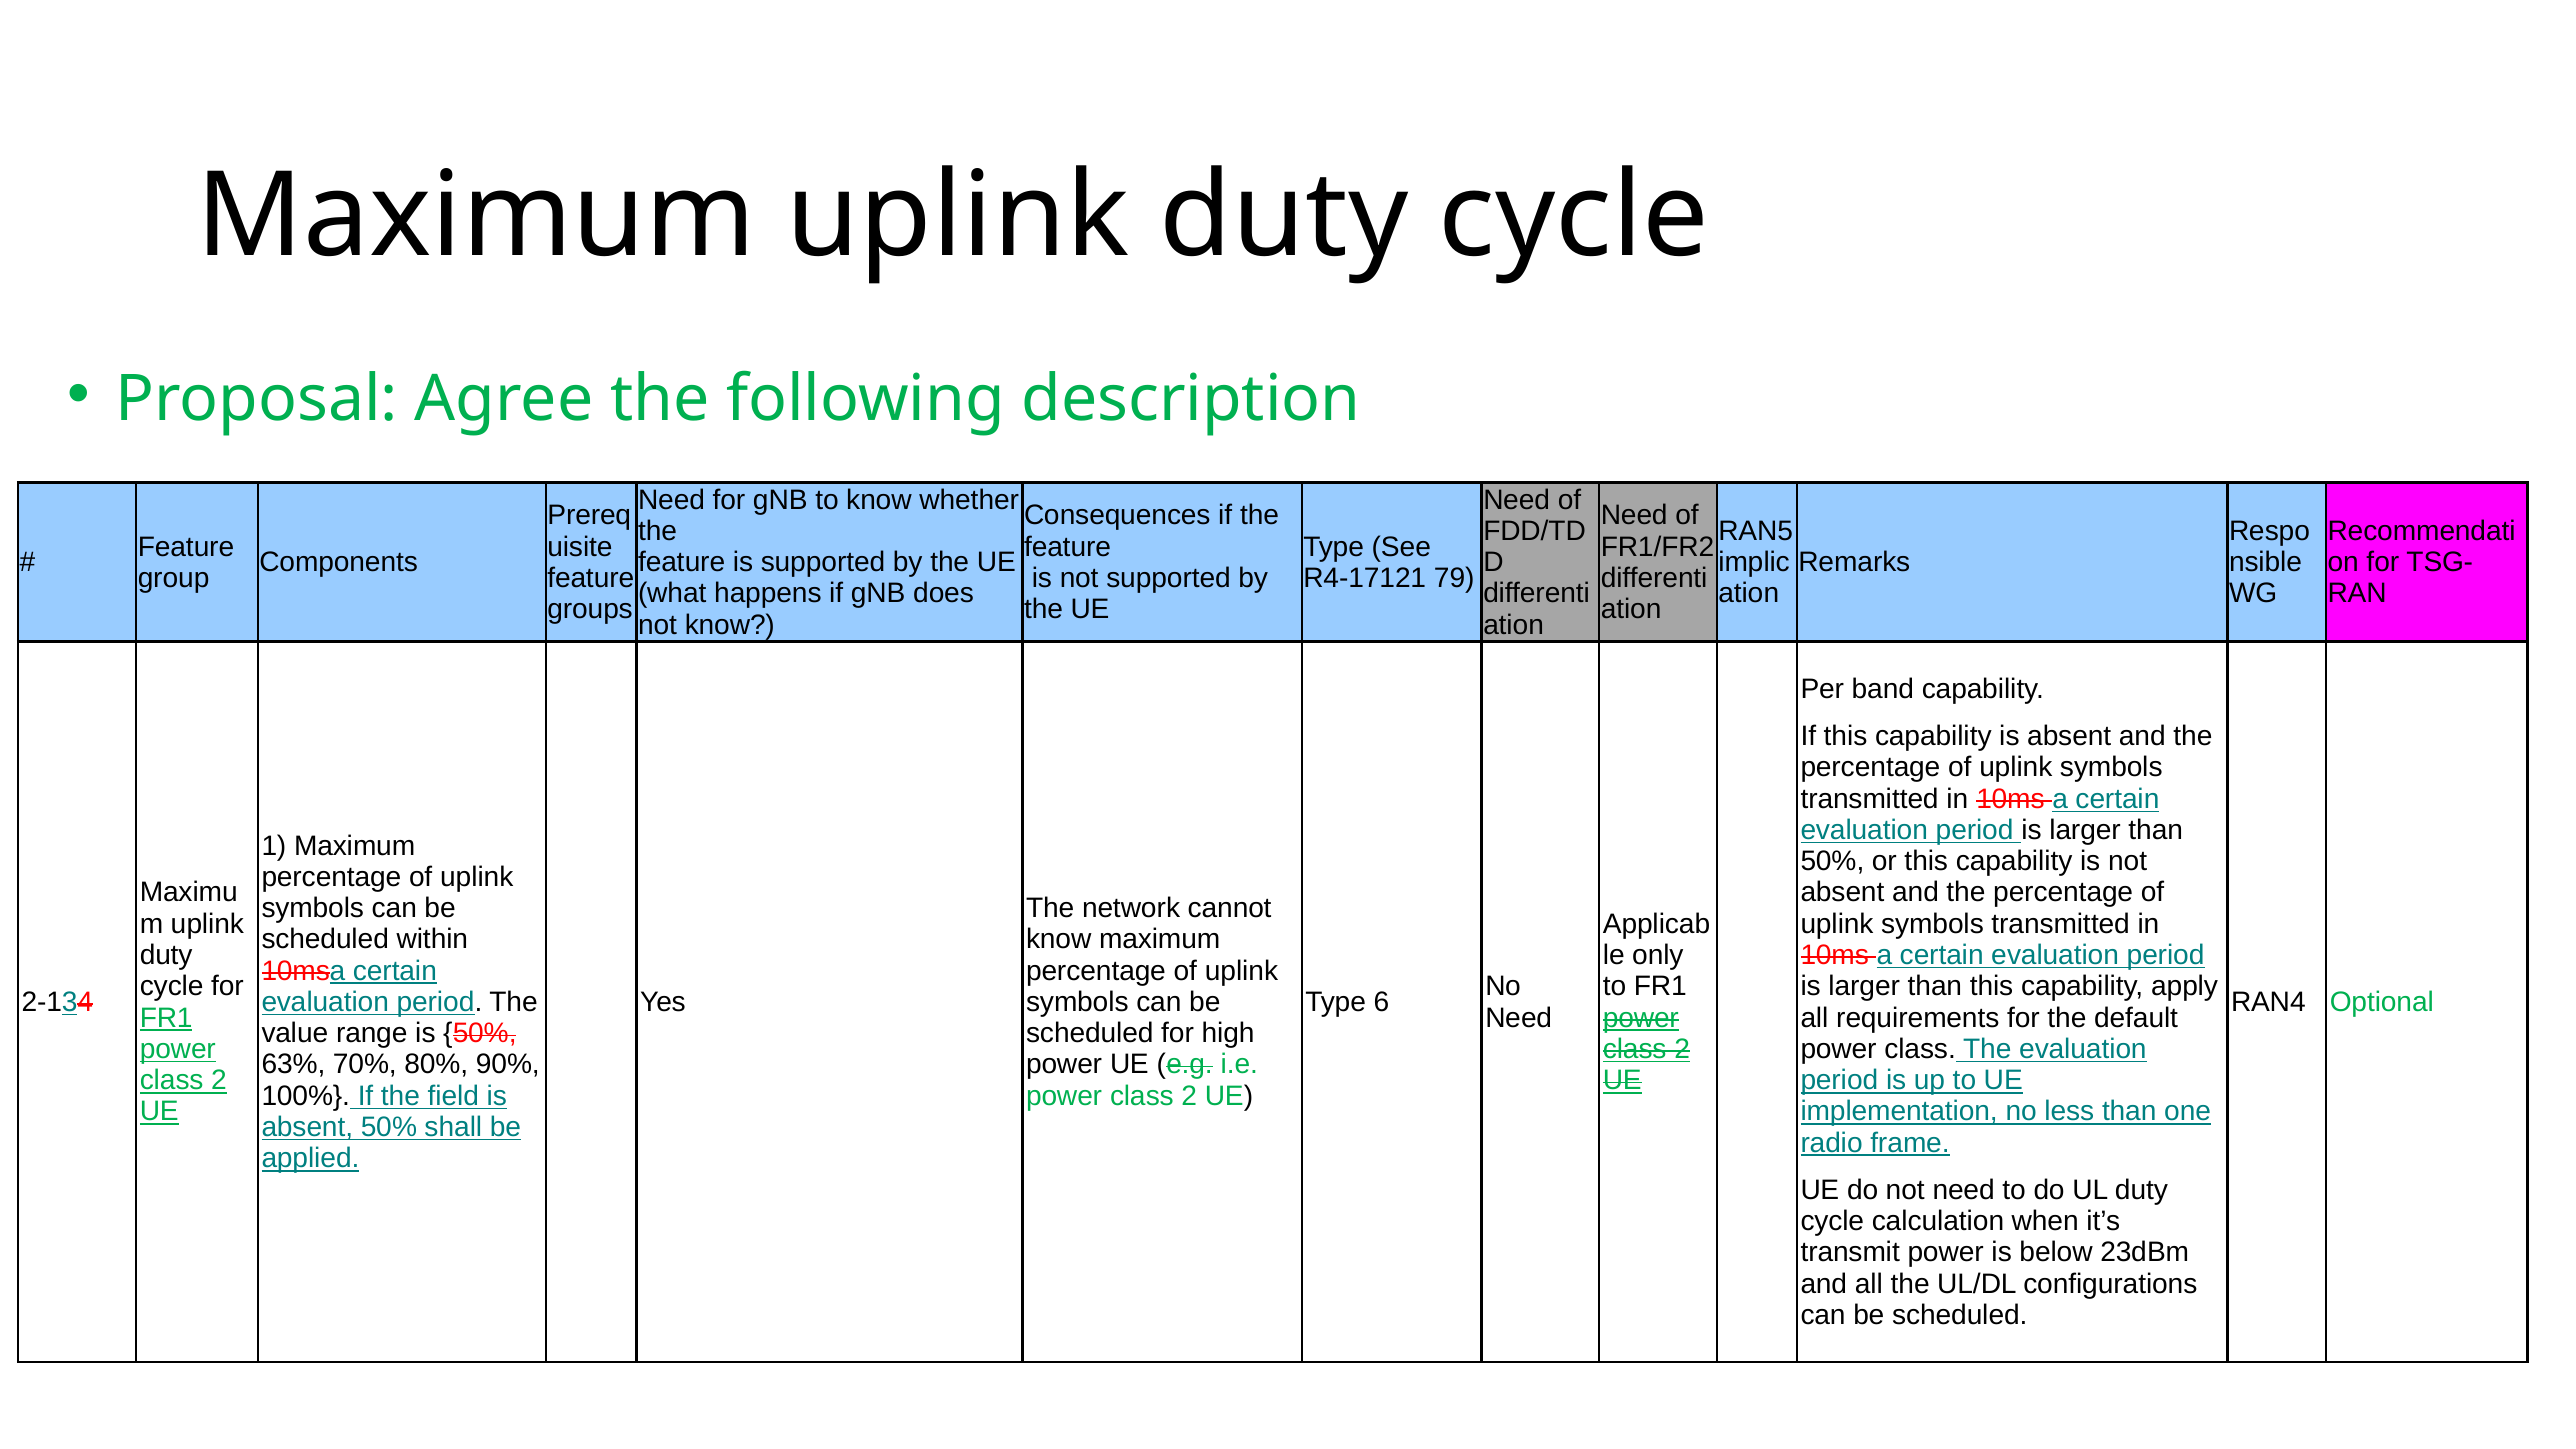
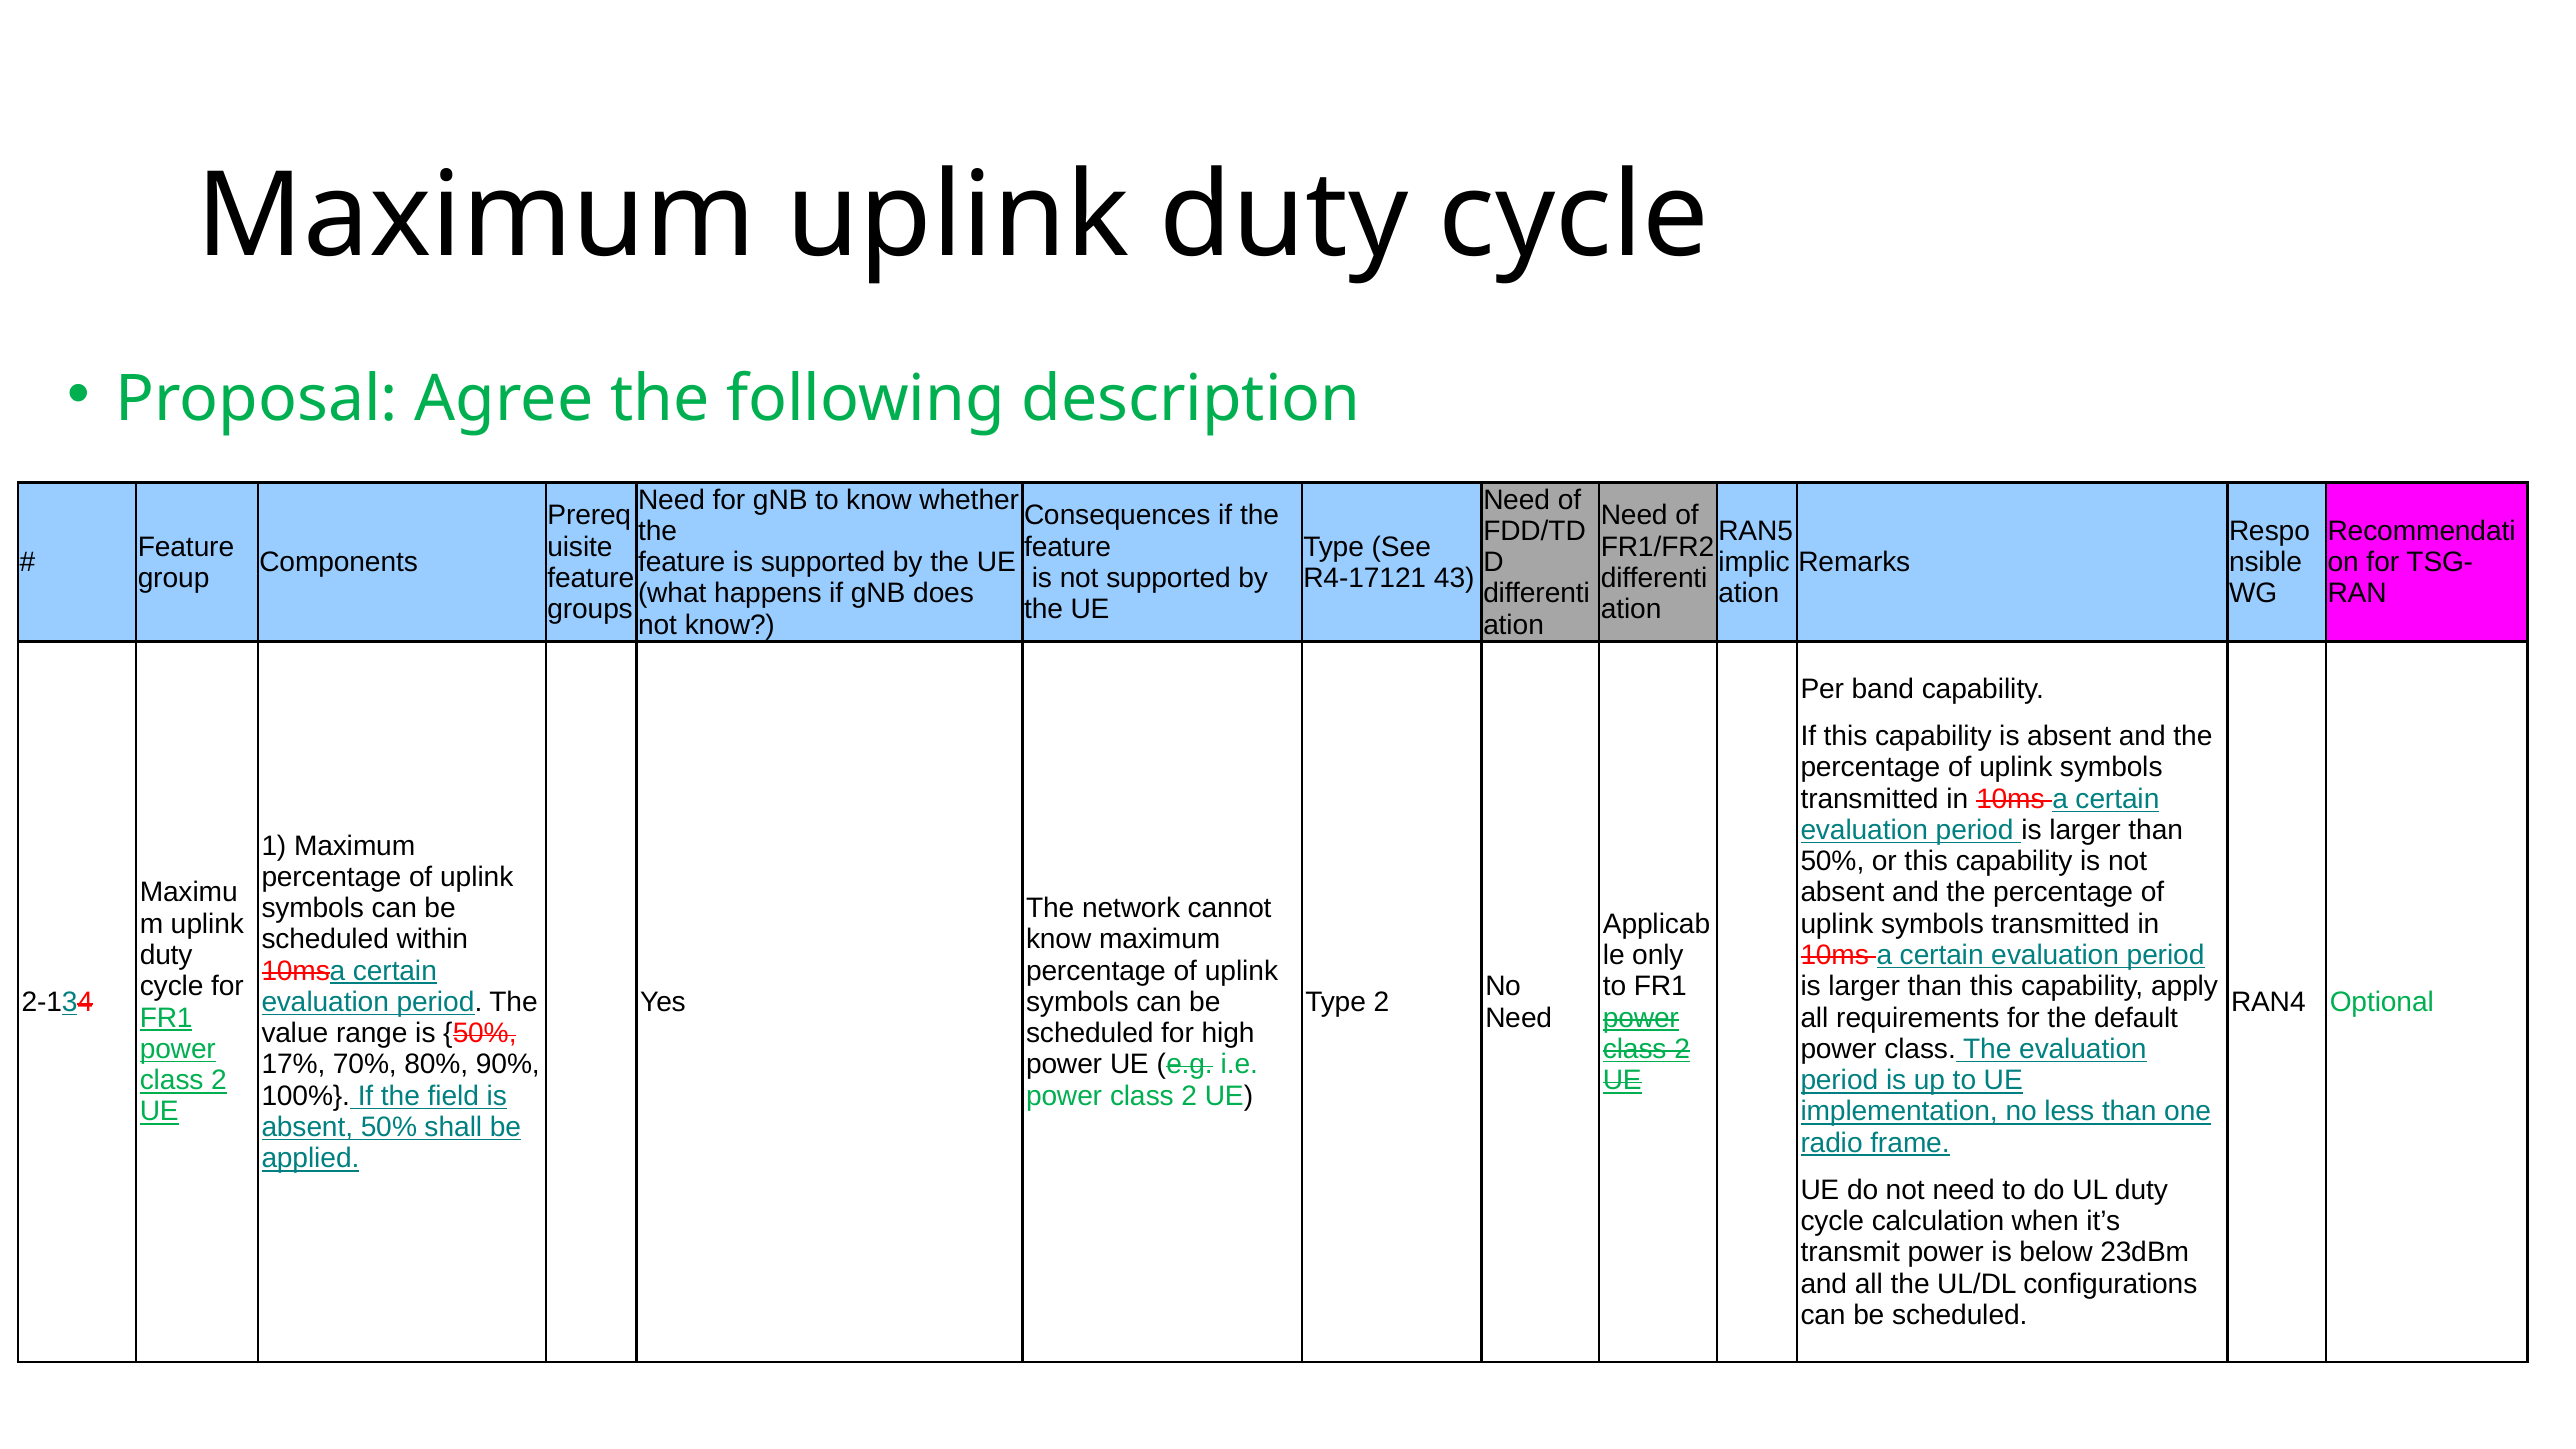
79: 79 -> 43 (1454, 578)
Type 6: 6 -> 2 (1381, 1002)
63%: 63% -> 17% (293, 1065)
